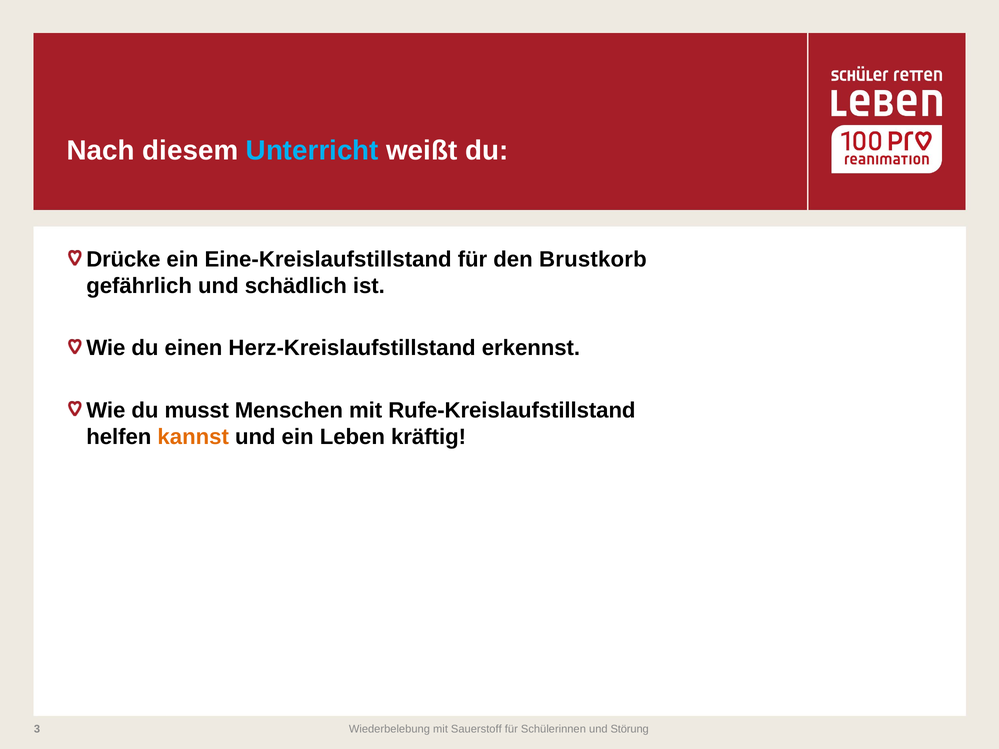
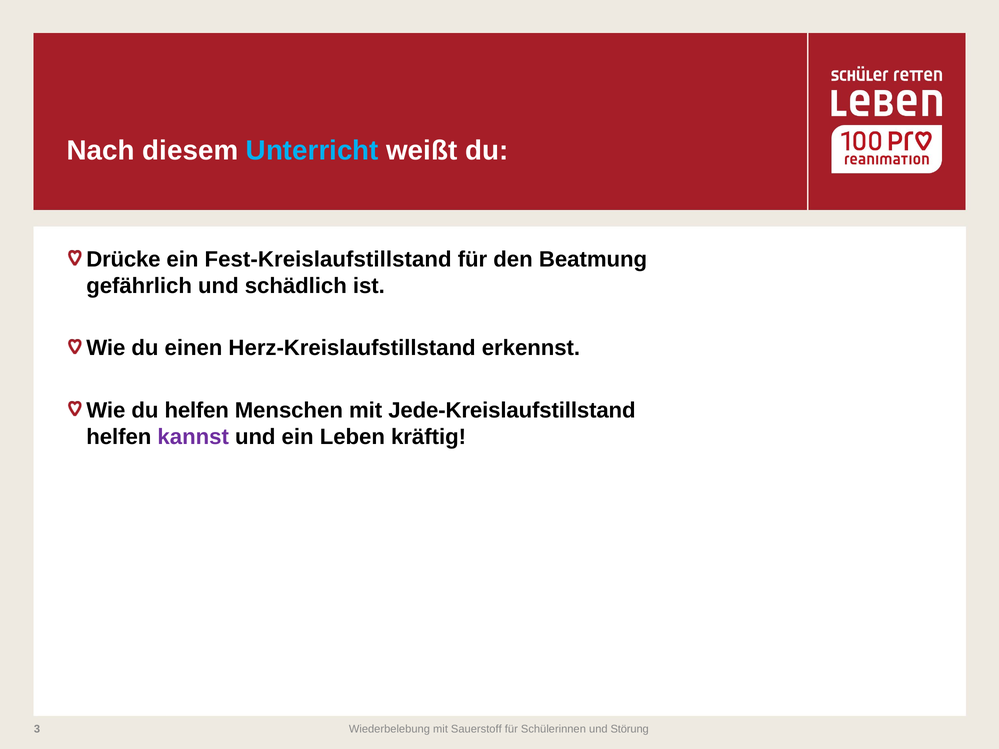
Eine-Kreislaufstillstand: Eine-Kreislaufstillstand -> Fest-Kreislaufstillstand (328, 259)
Brustkorb: Brustkorb -> Beatmung (593, 259)
du musst: musst -> helfen (197, 410)
Rufe-Kreislaufstillstand: Rufe-Kreislaufstillstand -> Jede-Kreislaufstillstand (512, 410)
kannst colour: orange -> purple (193, 437)
